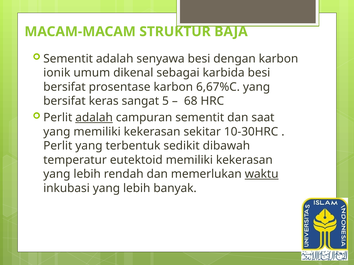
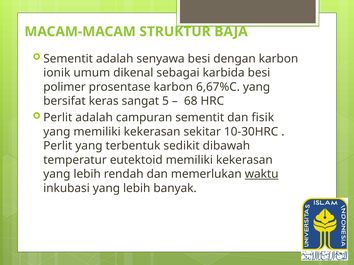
bersifat: bersifat -> polimer (65, 87)
adalah underline: present -> none (94, 118)
saat: saat -> fisik (263, 118)
